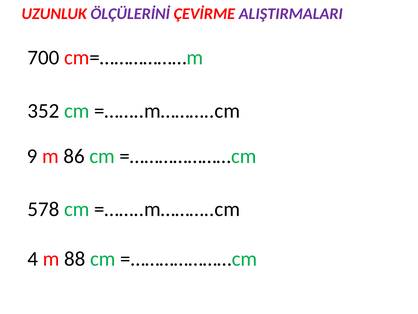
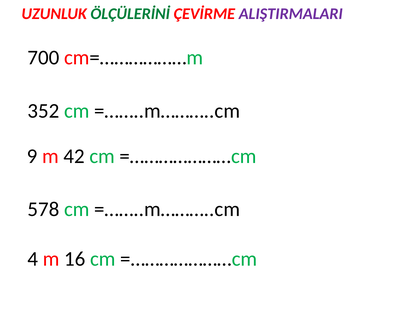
ÖLÇÜLERİNİ colour: purple -> green (130, 14)
86: 86 -> 42 (74, 156)
88: 88 -> 16 (75, 258)
